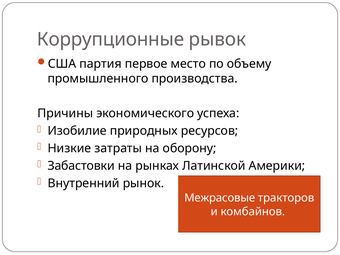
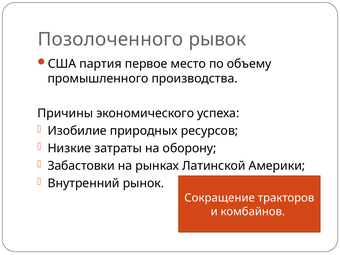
Коррупционные: Коррупционные -> Позолоченного (110, 39)
Межрасовые: Межрасовые -> Сокращение (220, 198)
